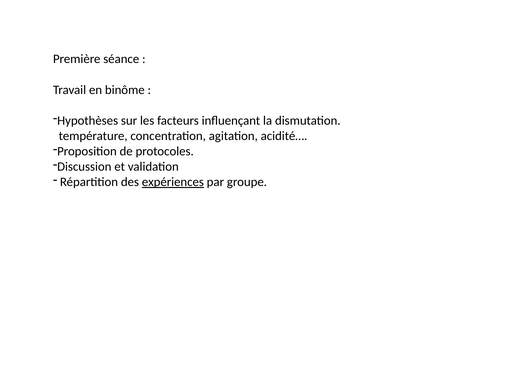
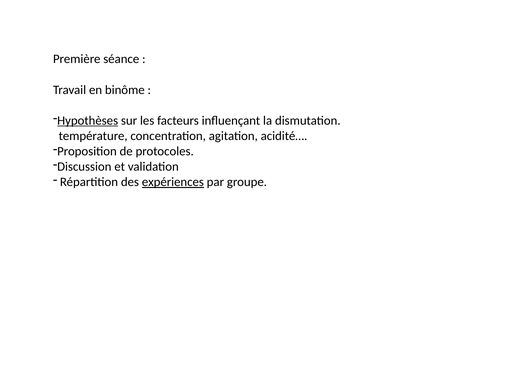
Hypothèses underline: none -> present (88, 121)
